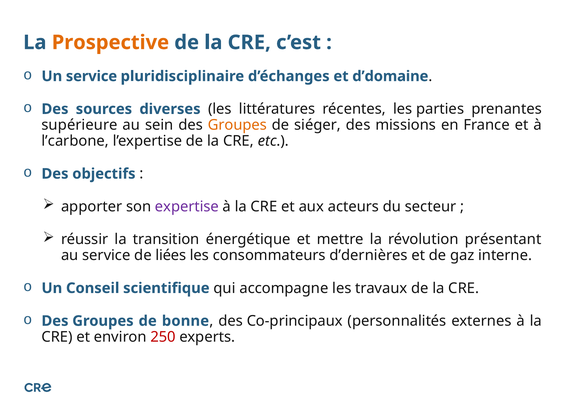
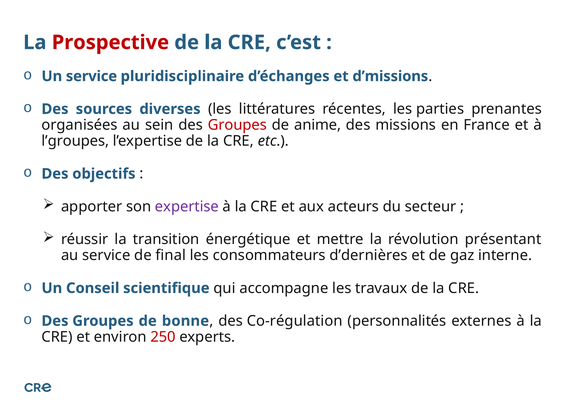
Prospective colour: orange -> red (110, 42)
d’domaine: d’domaine -> d’missions (390, 76)
supérieure: supérieure -> organisées (80, 125)
Groupes colour: orange -> red (237, 125)
siéger: siéger -> anime (318, 125)
l’carbone: l’carbone -> l’groupes (75, 141)
liées: liées -> final (171, 255)
Co-principaux: Co-principaux -> Co-régulation (295, 321)
